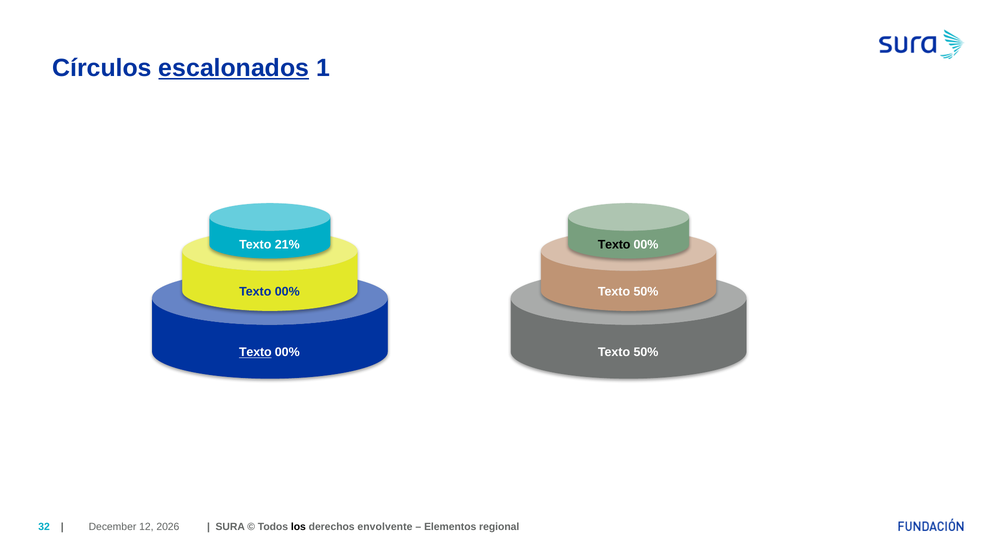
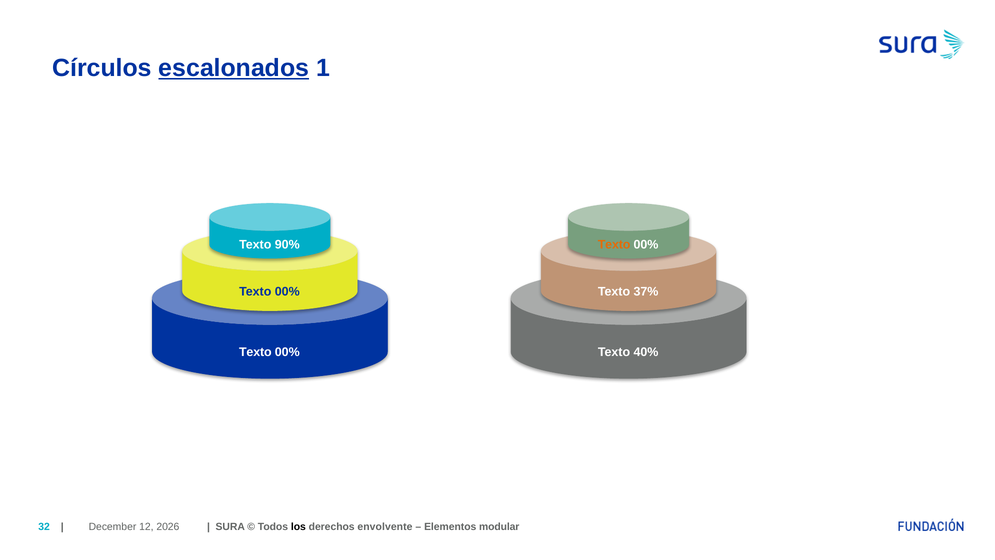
21%: 21% -> 90% (287, 244)
Texto colour: black -> orange (614, 244)
50%: 50% -> 37% (646, 291)
Texto underline: present -> none (255, 352)
50%: 50% -> 40% (646, 352)
regional: regional -> modular (499, 527)
